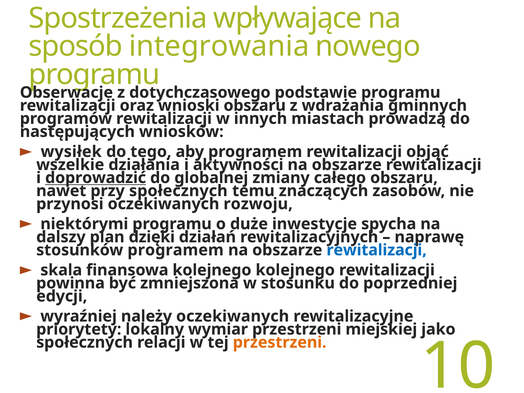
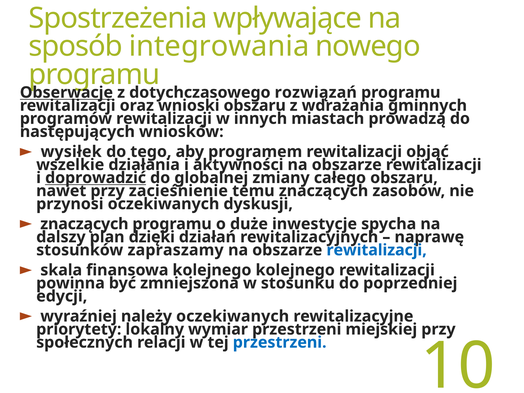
Obserwacje underline: none -> present (66, 92)
podstawie: podstawie -> rozwiązań (316, 92)
przy społecznych: społecznych -> zacieśnienie (178, 191)
rozwoju: rozwoju -> dyskusji (258, 204)
niektórymi: niektórymi -> znaczących (84, 224)
stosunków programem: programem -> zapraszamy (176, 250)
miejskiej jako: jako -> przy (438, 329)
przestrzeni colour: orange -> blue (280, 342)
